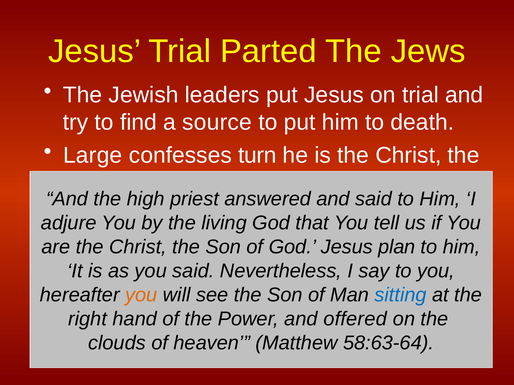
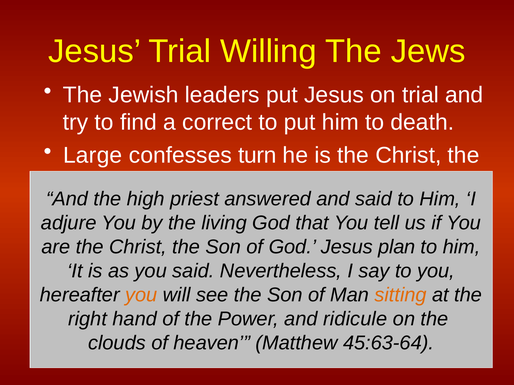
Parted: Parted -> Willing (268, 52)
source: source -> correct (217, 122)
sitting colour: blue -> orange (401, 295)
offered: offered -> ridicule (355, 319)
58:63-64: 58:63-64 -> 45:63-64 (389, 343)
